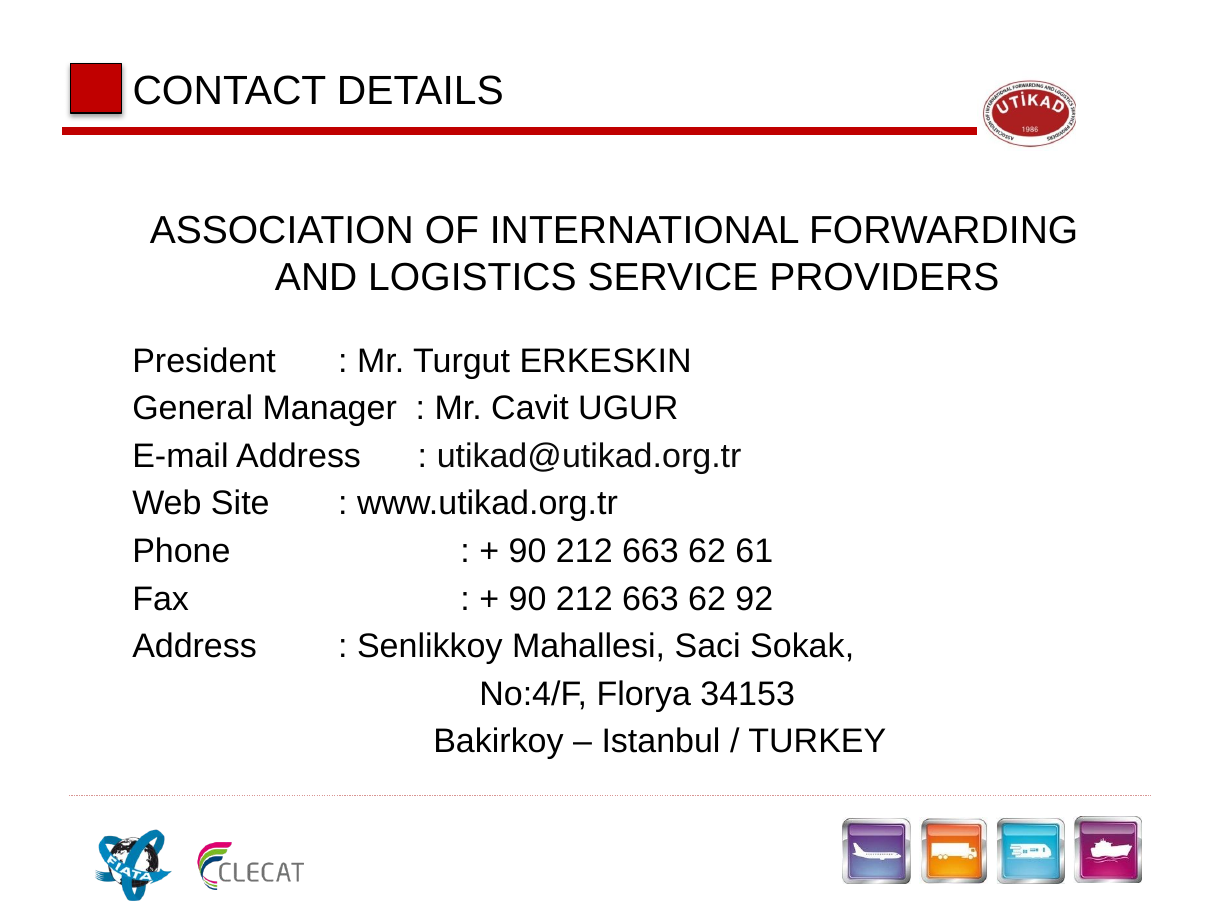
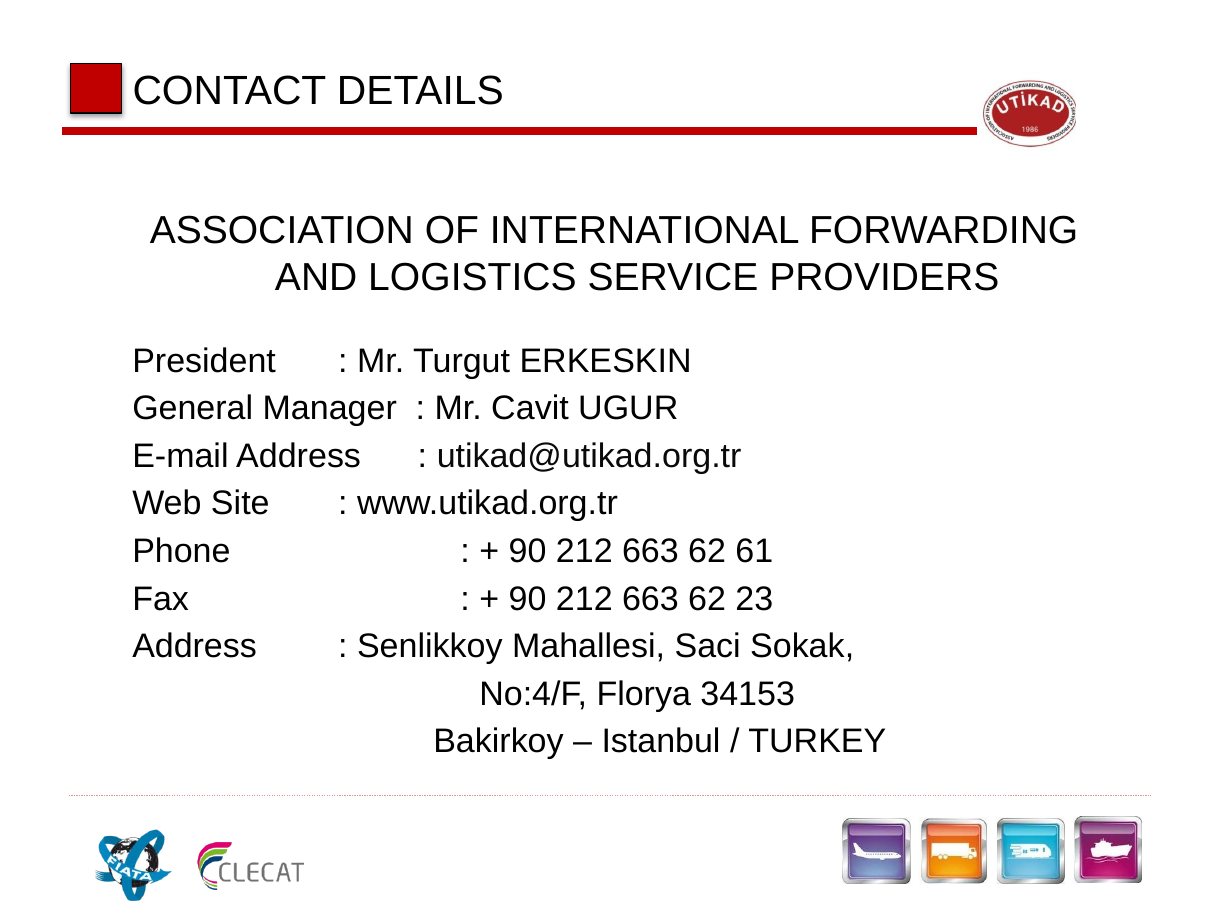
92: 92 -> 23 (754, 599)
